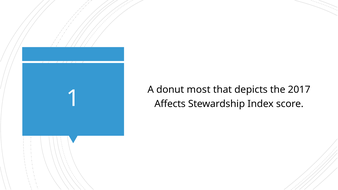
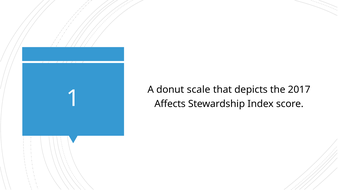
most: most -> scale (199, 90)
